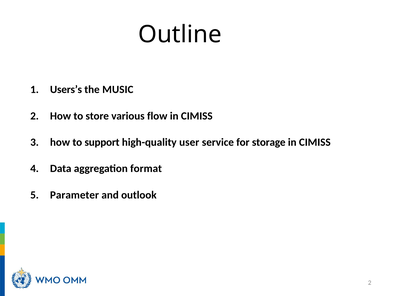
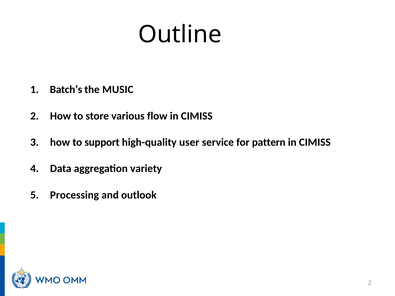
Users’s: Users’s -> Batch’s (66, 90)
storage: storage -> pattern (269, 142)
format: format -> variety (146, 169)
Parameter: Parameter -> Processing (74, 195)
